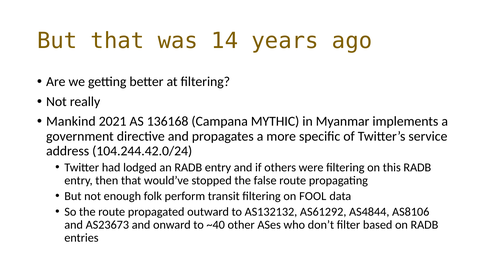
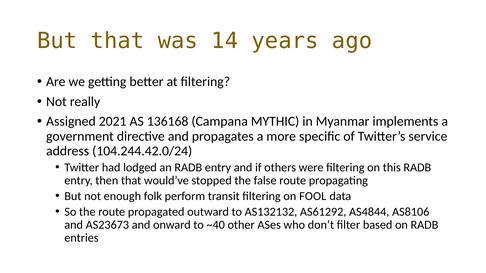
Mankind: Mankind -> Assigned (71, 122)
